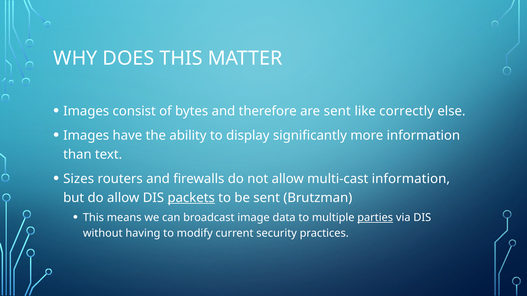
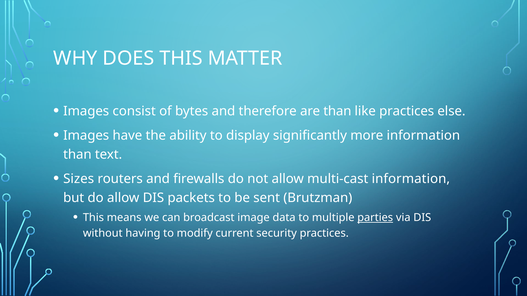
are sent: sent -> than (337, 111)
like correctly: correctly -> practices (407, 111)
packets underline: present -> none (191, 198)
